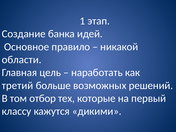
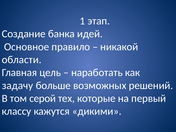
третий: третий -> задачу (18, 85)
отбор: отбор -> серой (43, 98)
